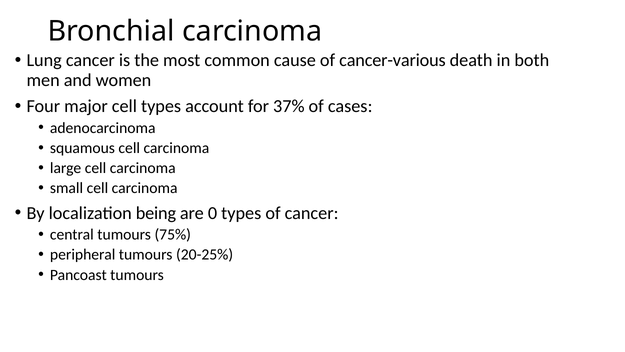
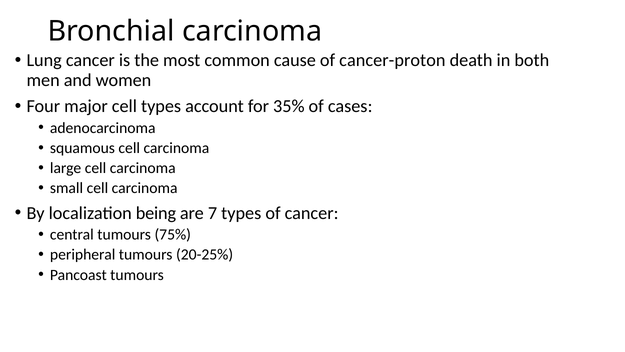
cancer-various: cancer-various -> cancer-proton (392, 60)
37%: 37% -> 35% (289, 106)
0: 0 -> 7 (213, 213)
